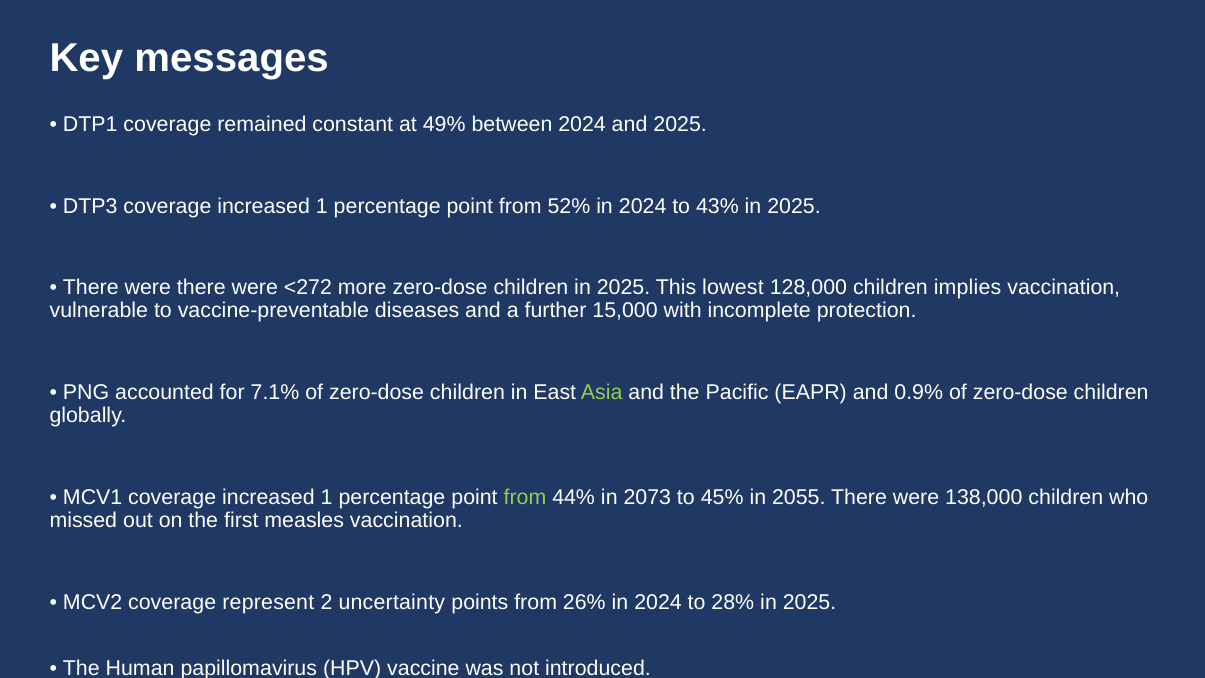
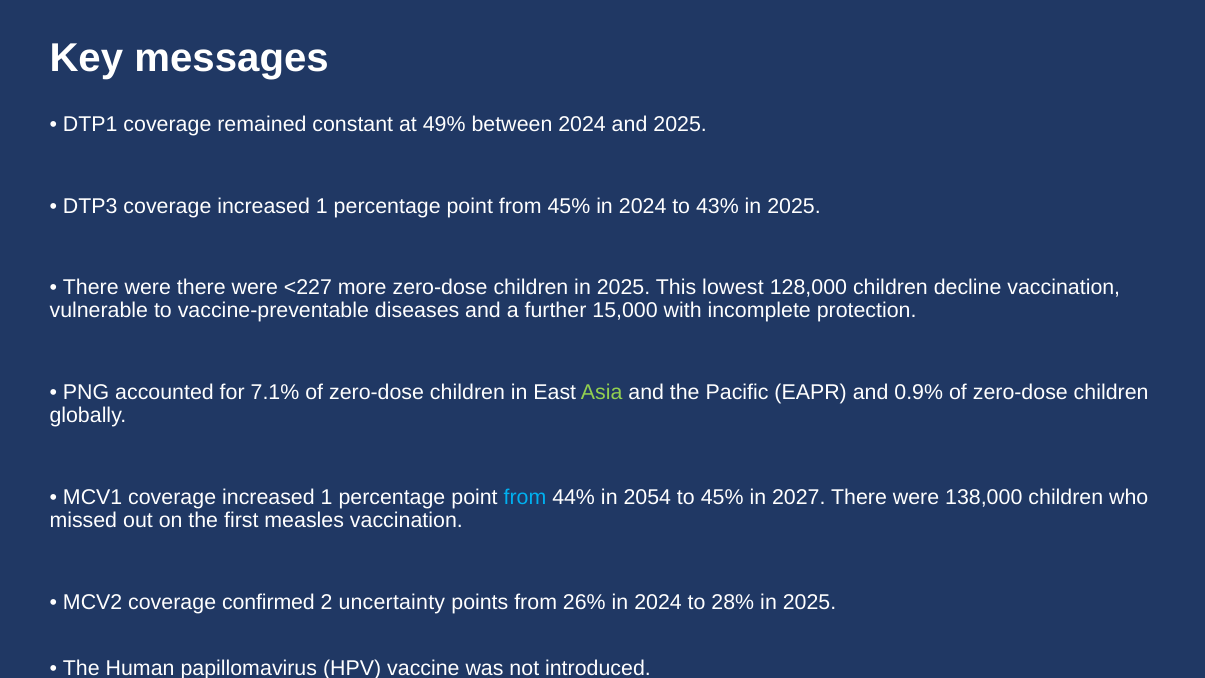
from 52%: 52% -> 45% (569, 206)
<272: <272 -> <227 (308, 288)
implies: implies -> decline (968, 288)
from colour: light green -> light blue (525, 497)
2073: 2073 -> 2054 (647, 497)
2055: 2055 -> 2027 (799, 497)
represent: represent -> confirmed (268, 602)
